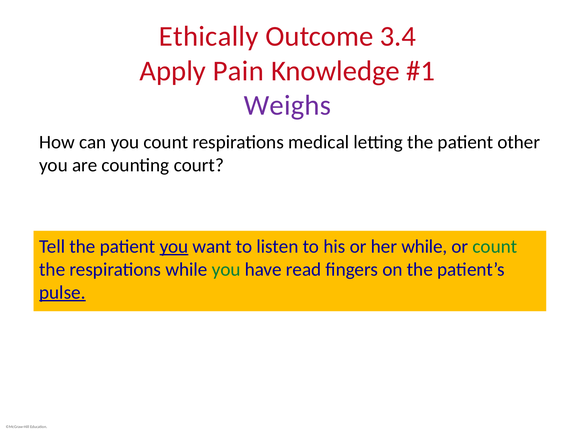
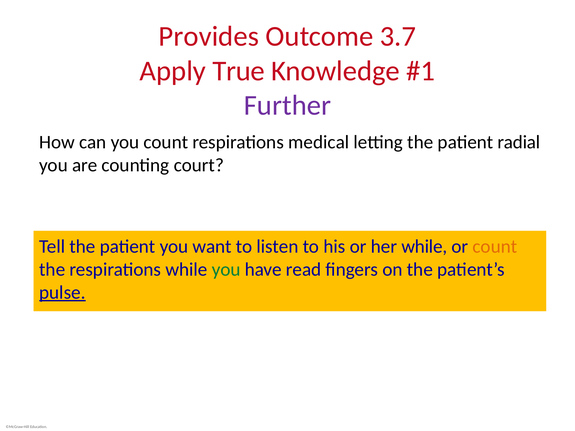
Ethically: Ethically -> Provides (209, 36)
3.4: 3.4 -> 3.7 (398, 36)
Pain: Pain -> True (239, 71)
Weighs: Weighs -> Further (287, 105)
other: other -> radial (519, 142)
you underline: present -> none (174, 247)
count colour: green -> orange (495, 247)
